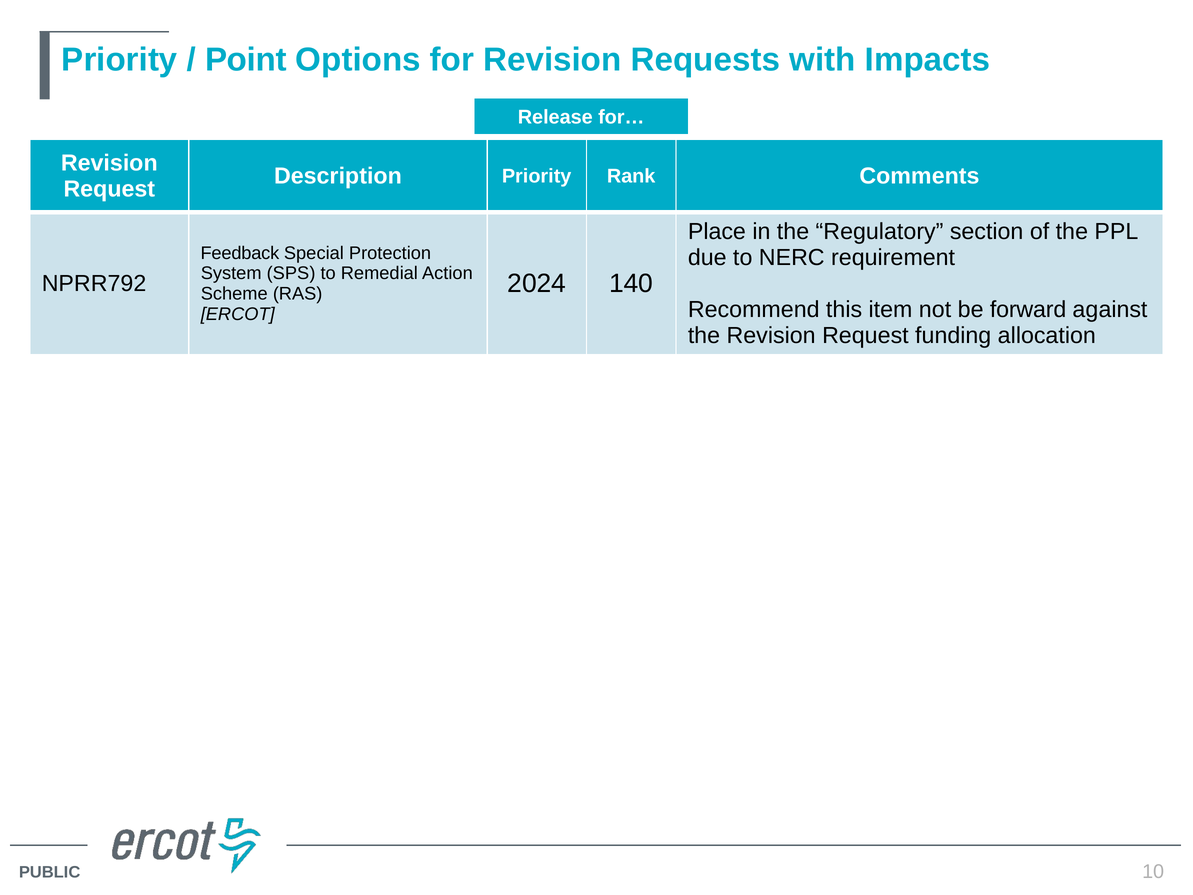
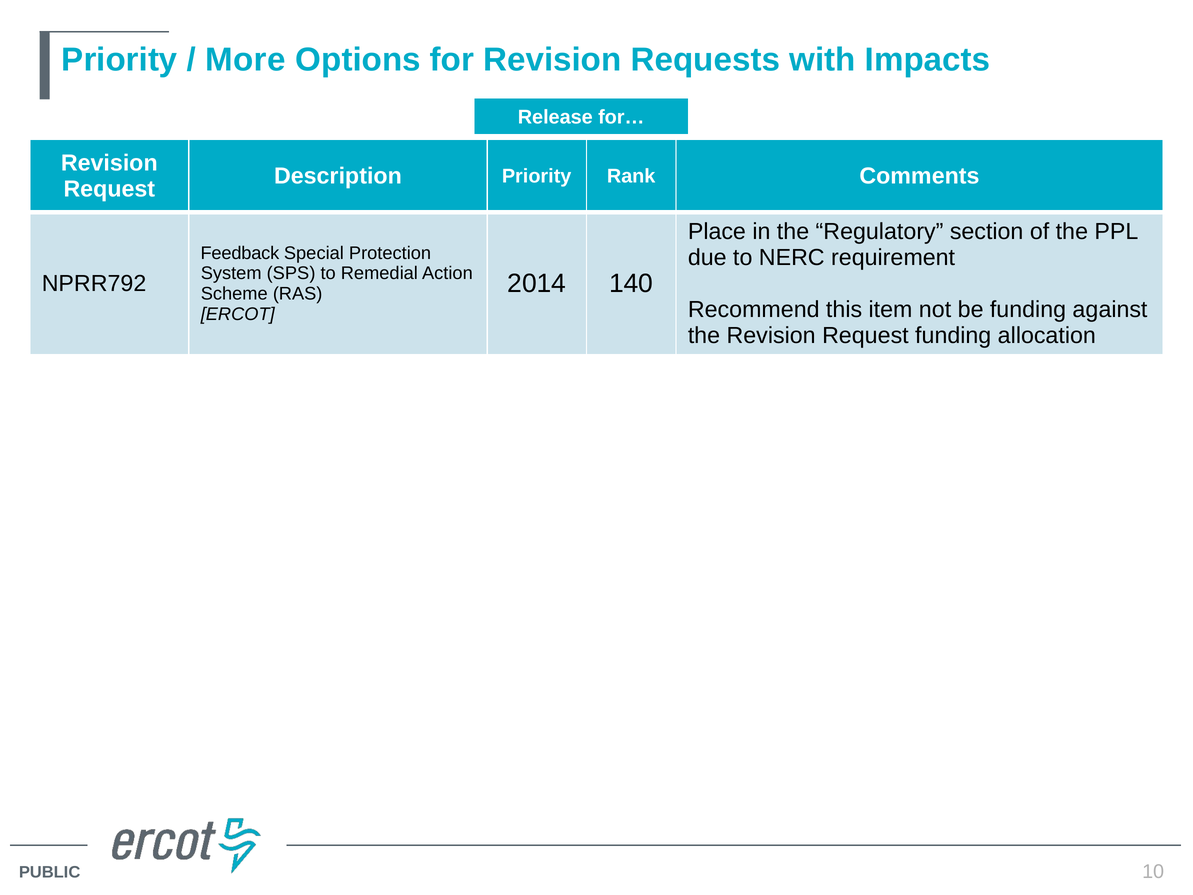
Point: Point -> More (245, 60)
2024: 2024 -> 2014 (537, 284)
be forward: forward -> funding (1028, 310)
